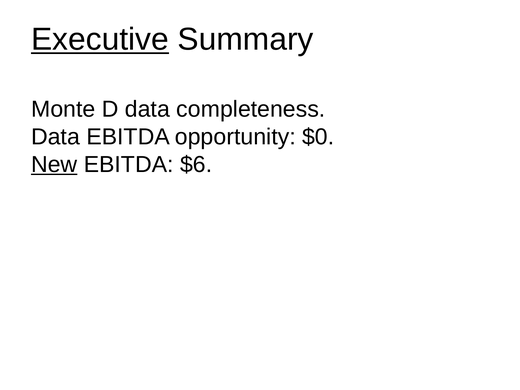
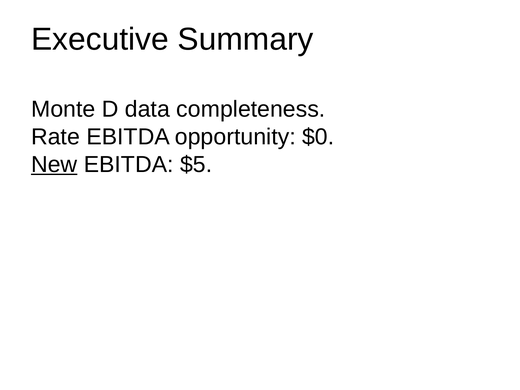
Executive underline: present -> none (100, 39)
Data: Data -> Rate (56, 137)
$6: $6 -> $5 (196, 165)
